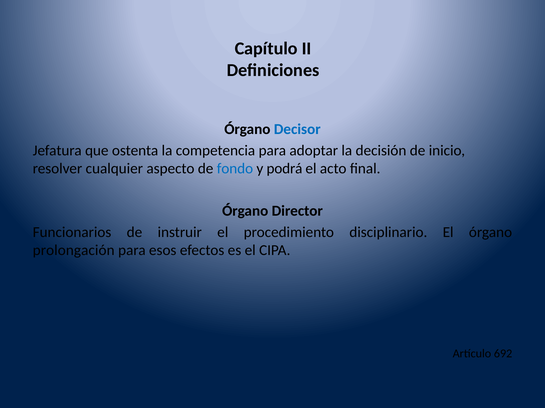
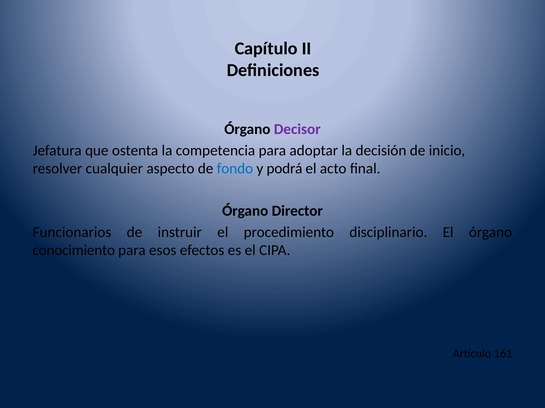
Decisor colour: blue -> purple (297, 129)
prolongación: prolongación -> conocimiento (74, 251)
692: 692 -> 161 (503, 354)
